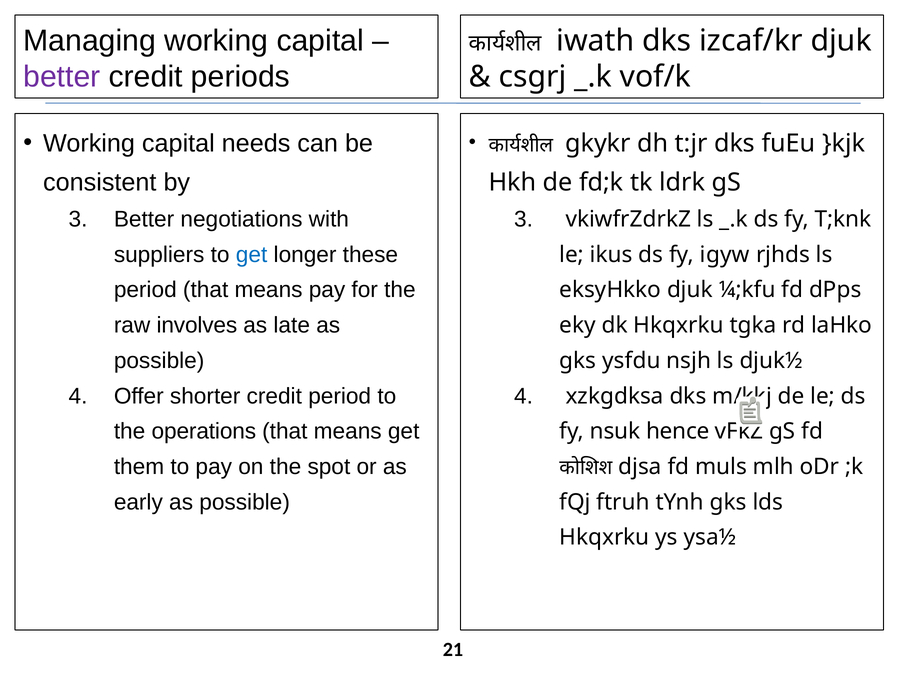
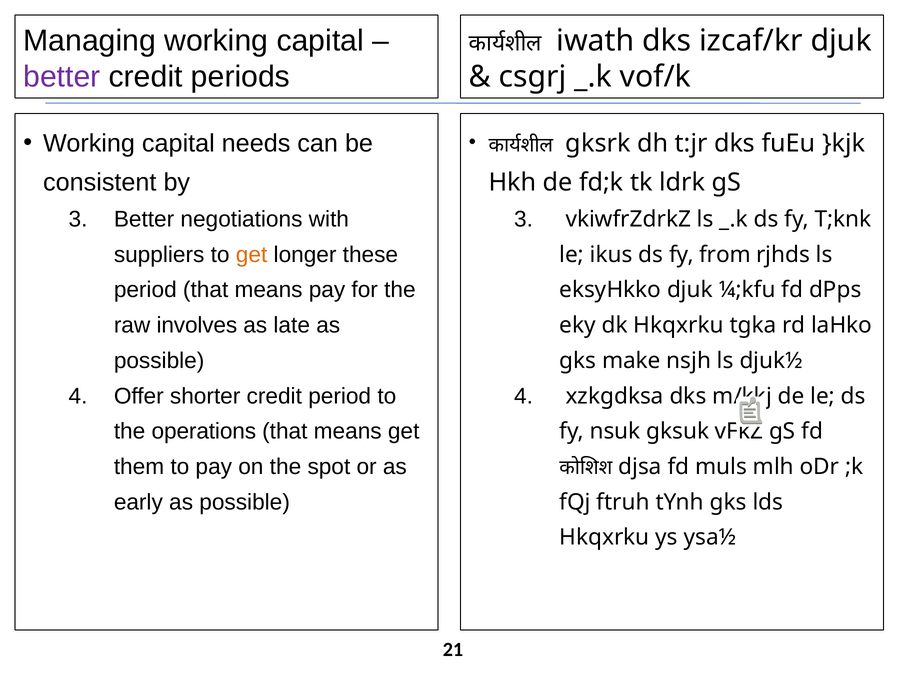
gkykr: gkykr -> gksrk (598, 143)
get colour: blue -> orange (252, 254)
igyw: igyw -> from (725, 254)
ysfdu: ysfdu -> make (631, 360)
hence: hence -> gksuk (678, 431)
